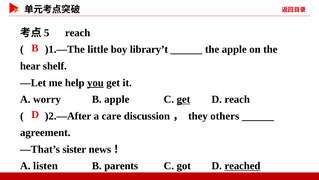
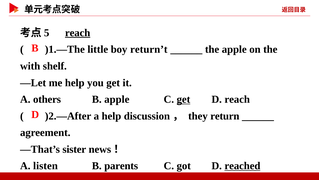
reach underline: none -> present (78, 33)
library’t: library’t -> return’t (149, 49)
hear: hear -> with (30, 66)
you underline: present -> none (95, 82)
worry: worry -> others (47, 99)
a care: care -> help (111, 116)
others: others -> return (225, 116)
